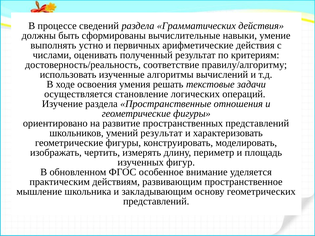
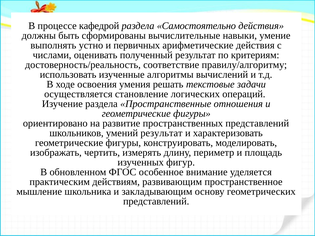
сведений: сведений -> кафедрой (99, 26)
Грамматических: Грамматических -> Самостоятельно (196, 26)
